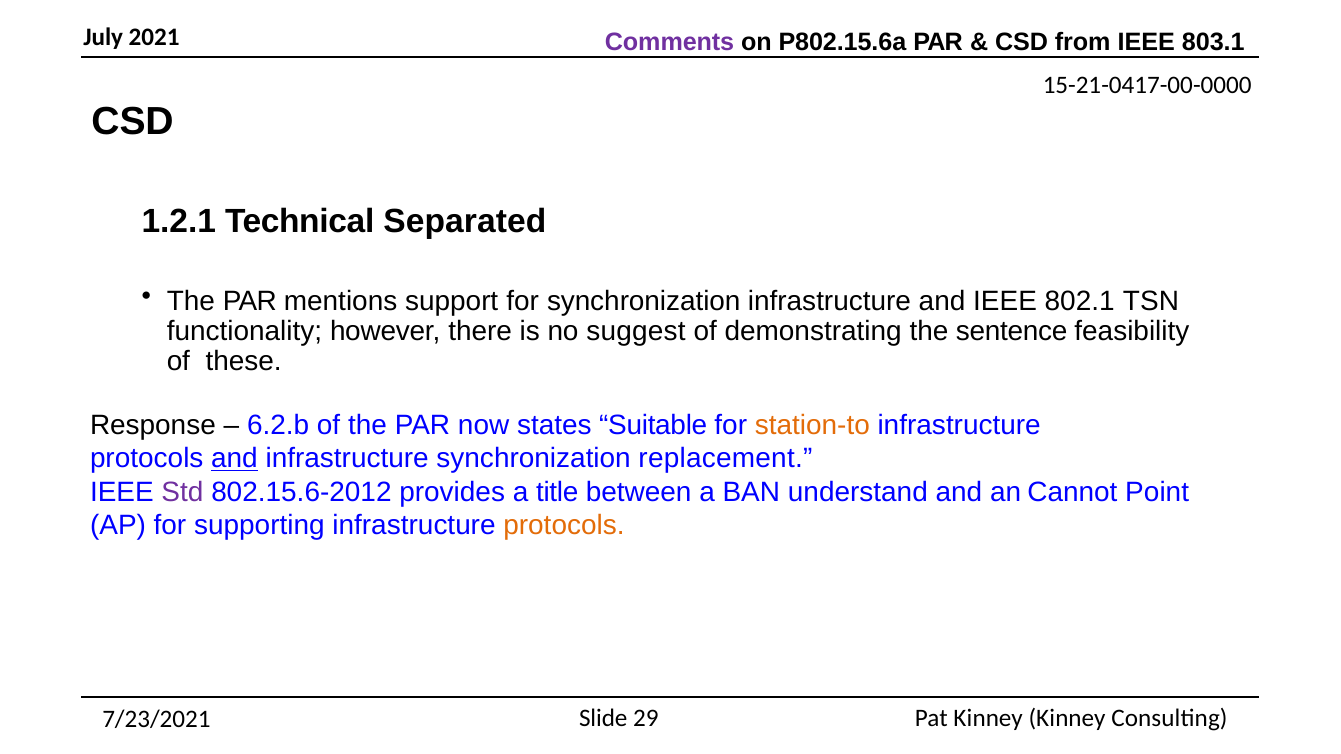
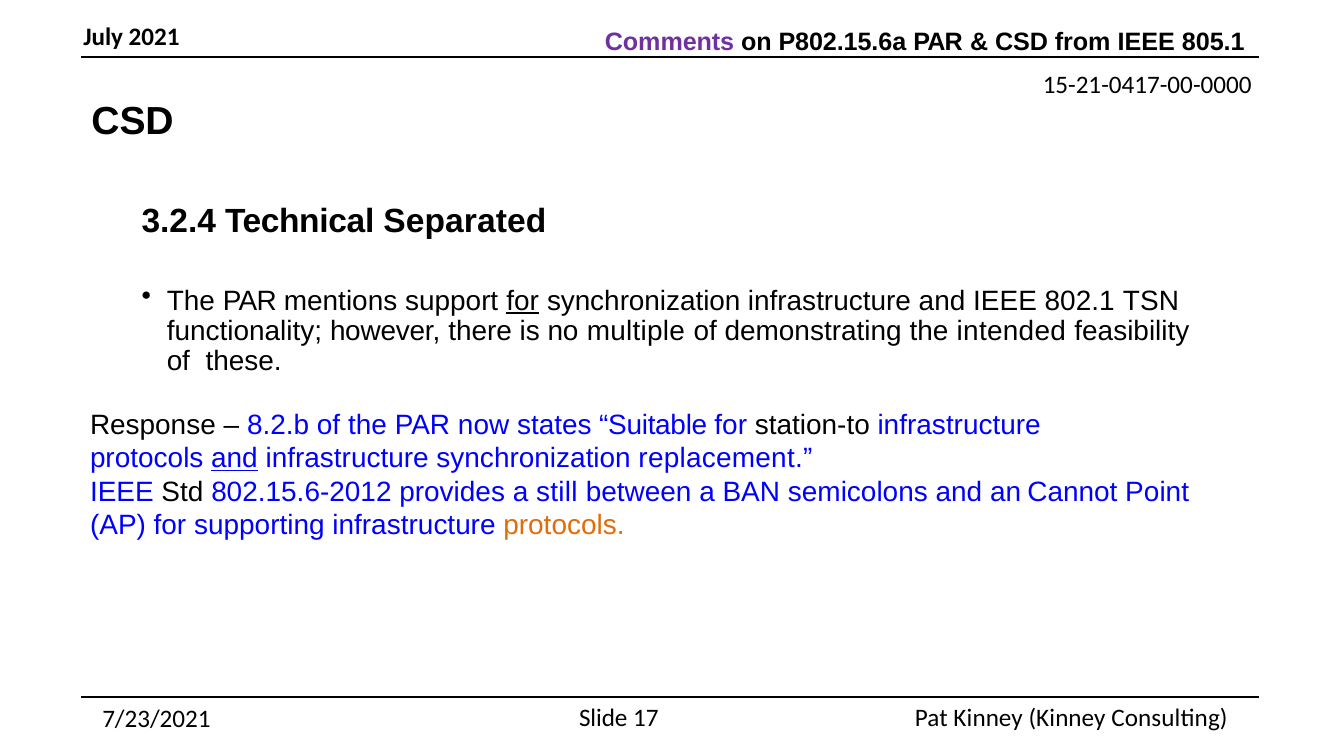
803.1: 803.1 -> 805.1 (1213, 42)
1.2.1: 1.2.1 -> 3.2.4 (179, 221)
for underline: none -> present (523, 301)
suggest: suggest -> multiple (636, 331)
sentence: sentence -> intended (1011, 331)
6.2.b: 6.2.b -> 8.2.b (278, 425)
station-to colour: orange -> black (812, 425)
Std colour: purple -> black (182, 492)
title: title -> still (557, 492)
understand: understand -> semicolons (858, 492)
29: 29 -> 17 (646, 718)
